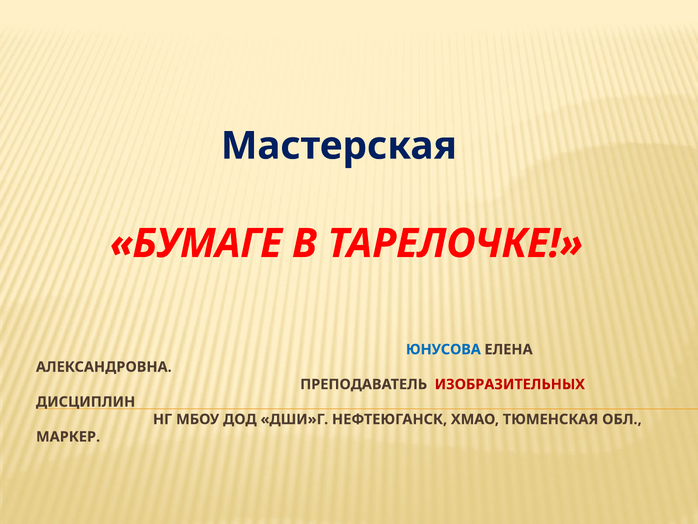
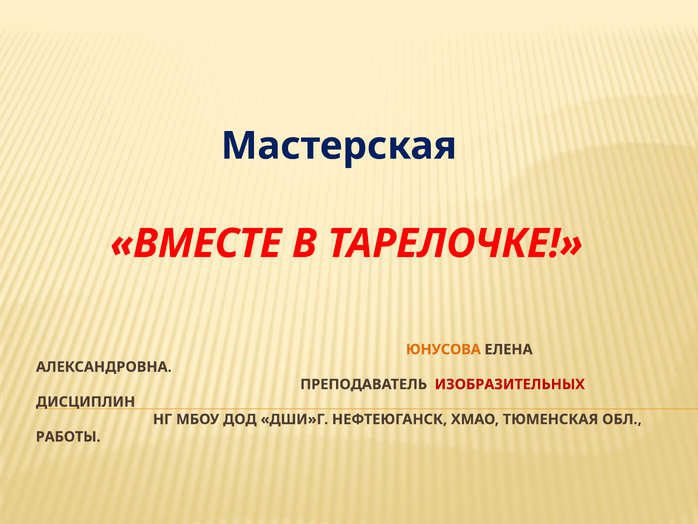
БУМАГЕ: БУМАГЕ -> ВМЕСТЕ (196, 243)
ЮНУСОВА colour: blue -> orange (443, 349)
МАРКЕР: МАРКЕР -> РАБОТЫ (68, 436)
